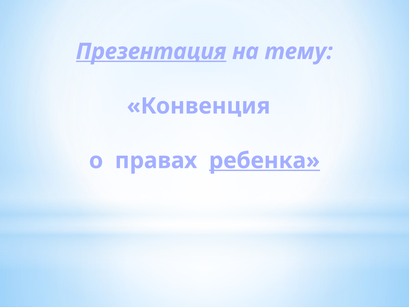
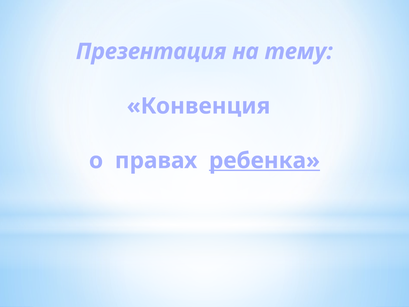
Презентация underline: present -> none (151, 51)
